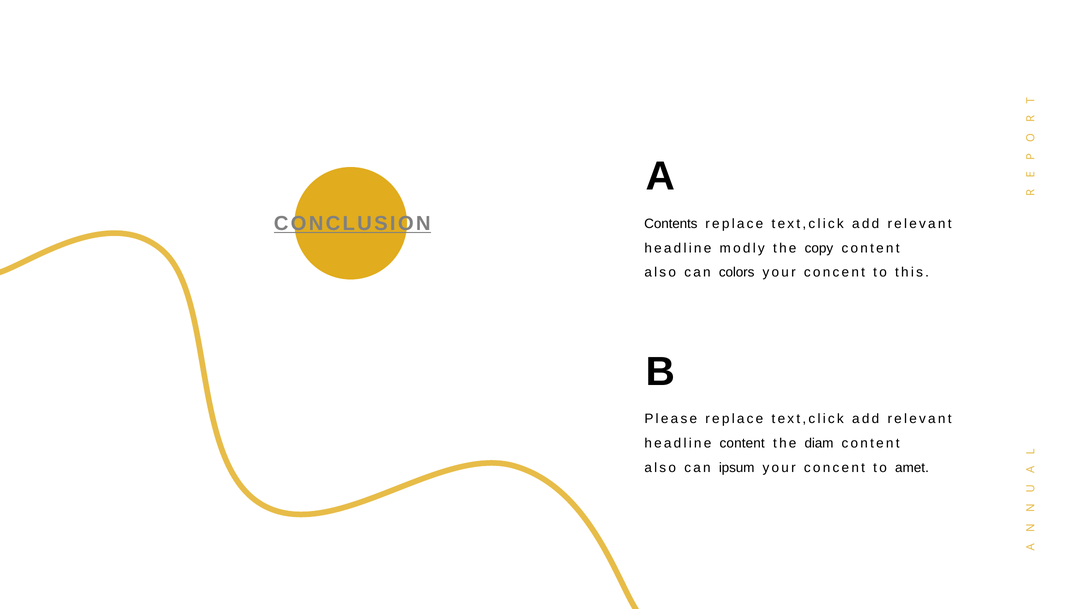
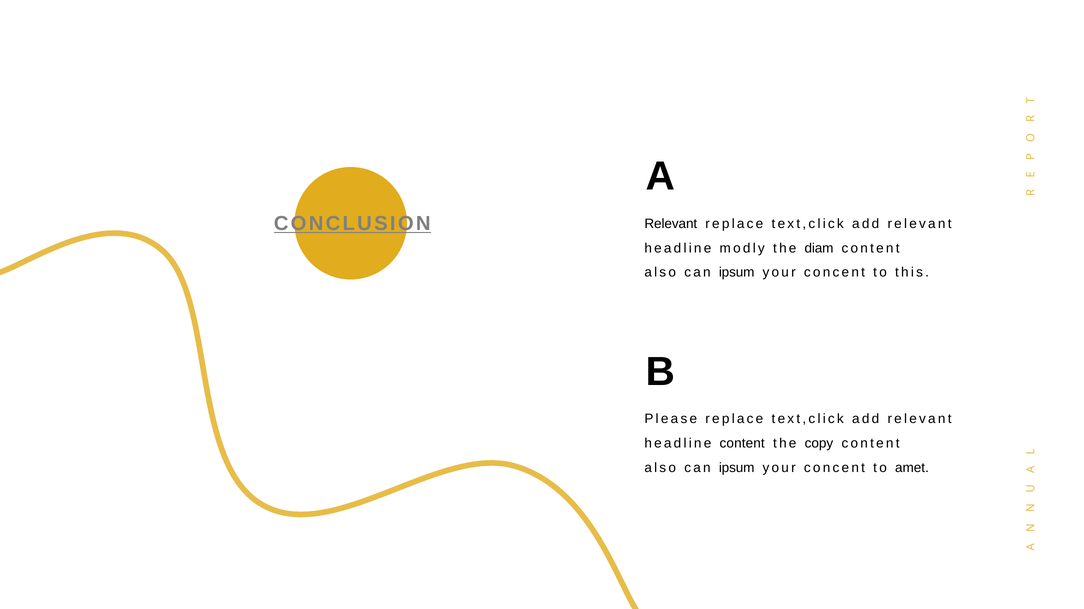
Contents: Contents -> Relevant (671, 224)
copy: copy -> diam (819, 248)
colors: colors -> ipsum (737, 273)
diam: diam -> copy (819, 444)
